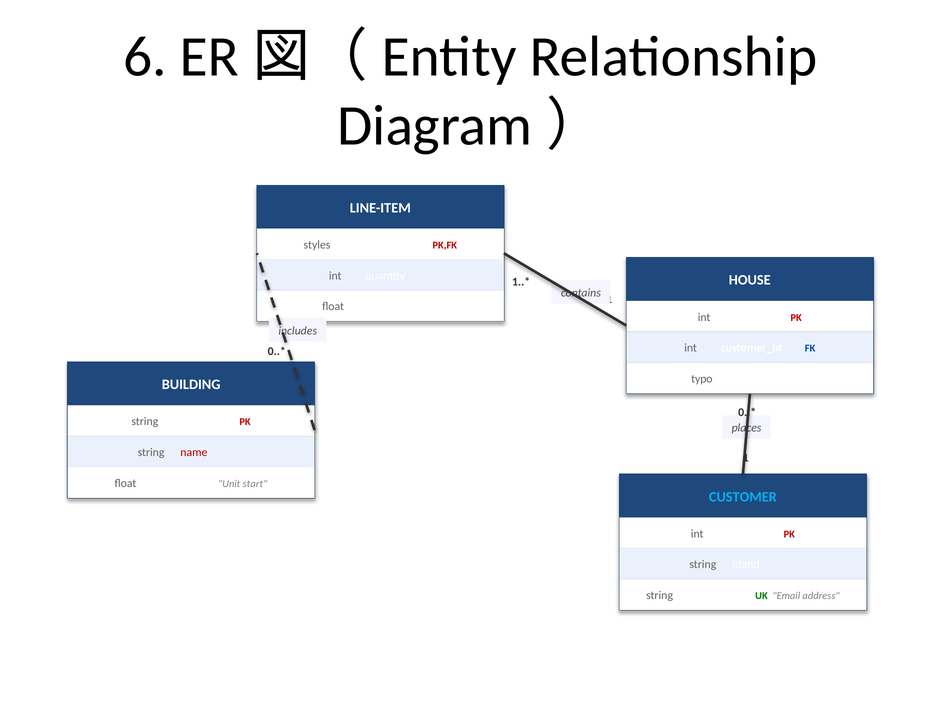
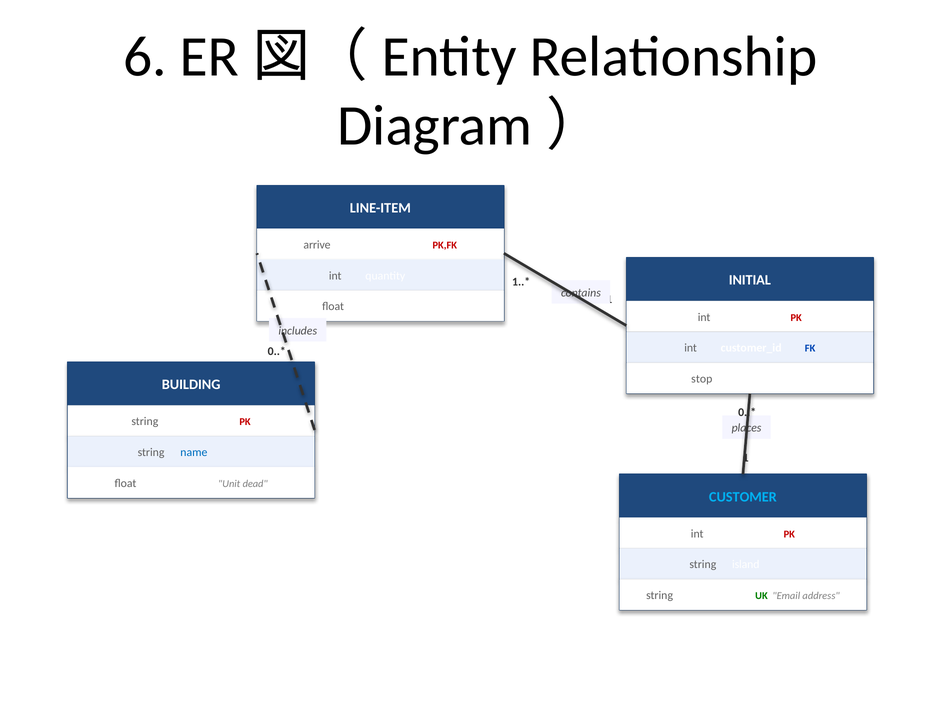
styles: styles -> arrive (317, 245)
HOUSE: HOUSE -> INITIAL (750, 280)
typo: typo -> stop (702, 379)
name colour: red -> blue (194, 452)
start: start -> dead (255, 484)
